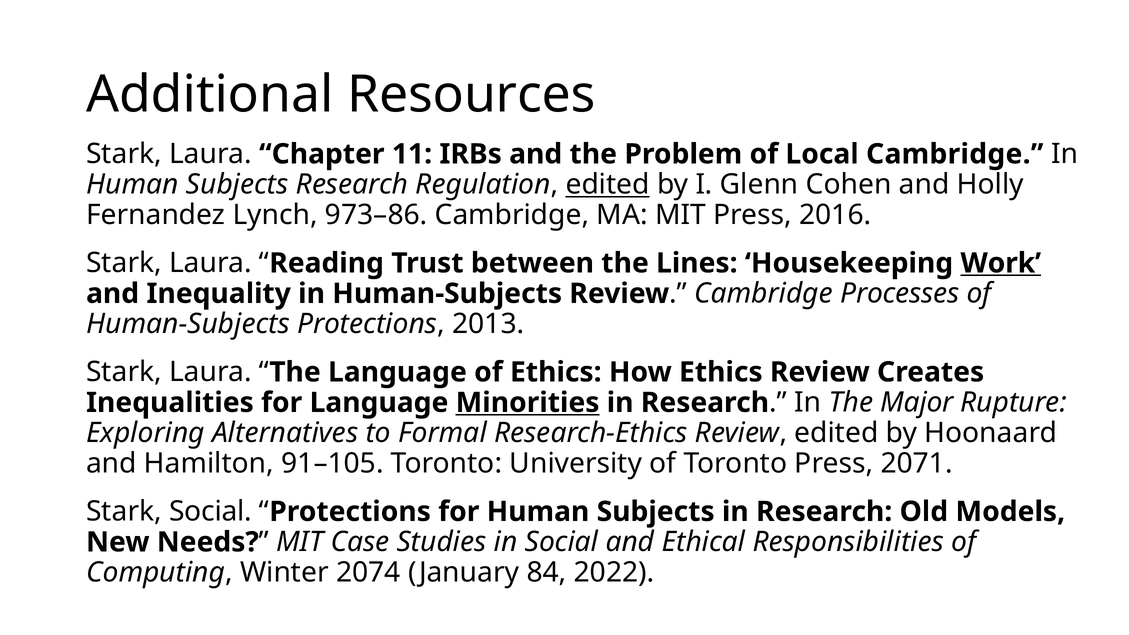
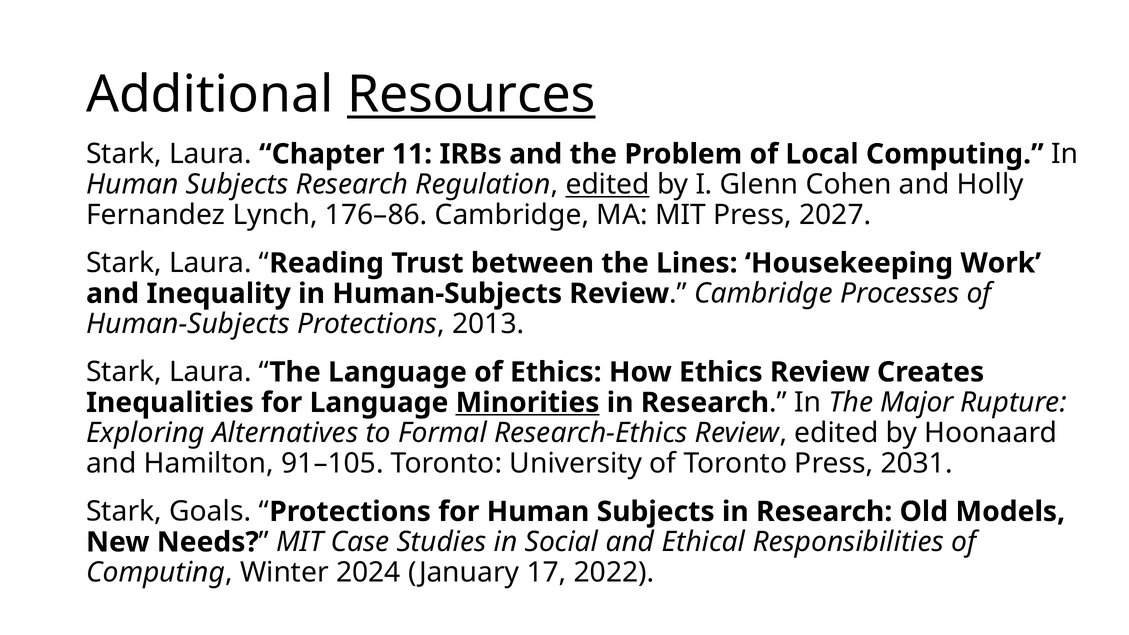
Resources underline: none -> present (471, 95)
Local Cambridge: Cambridge -> Computing (955, 154)
973–86: 973–86 -> 176–86 (376, 215)
2016: 2016 -> 2027 (835, 215)
Work underline: present -> none (1001, 263)
2071: 2071 -> 2031 (917, 464)
Stark Social: Social -> Goals (210, 512)
2074: 2074 -> 2024 (368, 573)
84: 84 -> 17 (546, 573)
